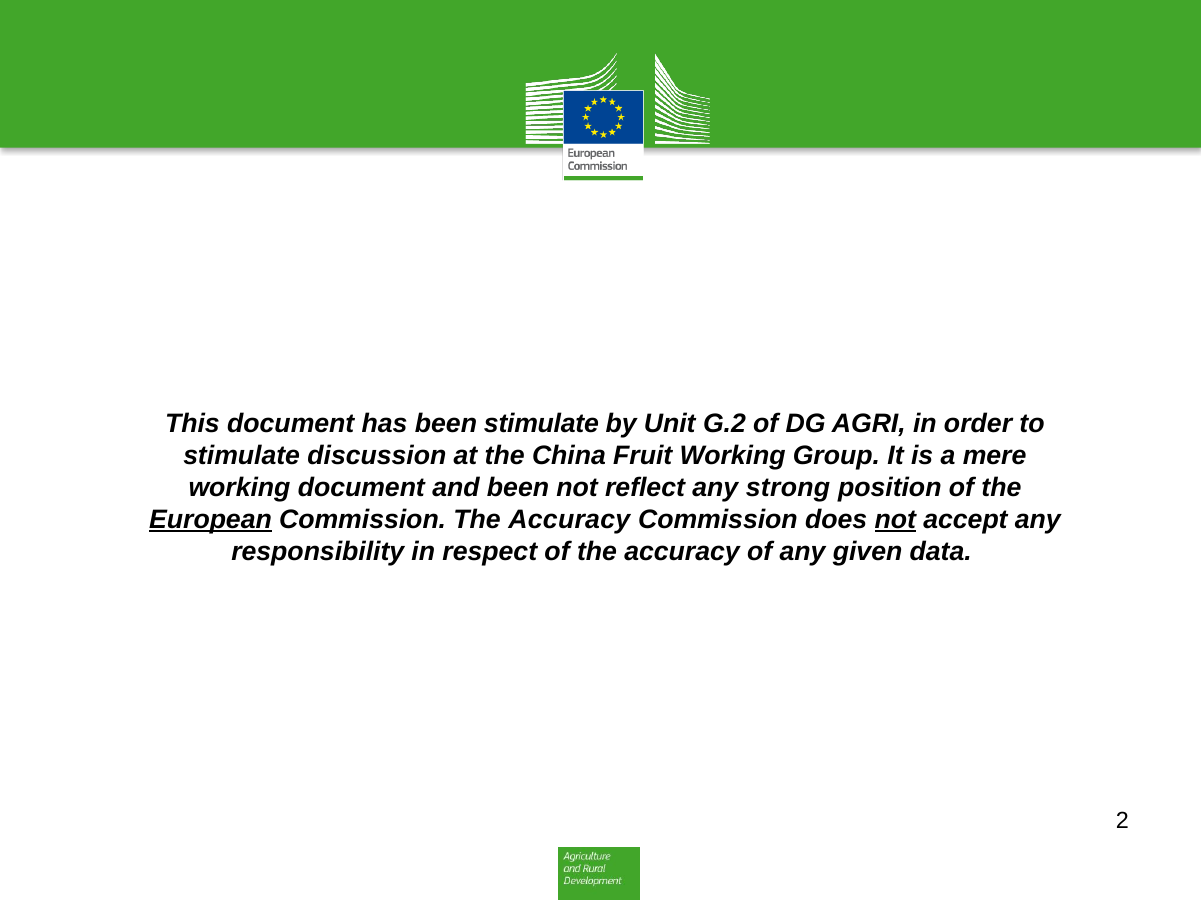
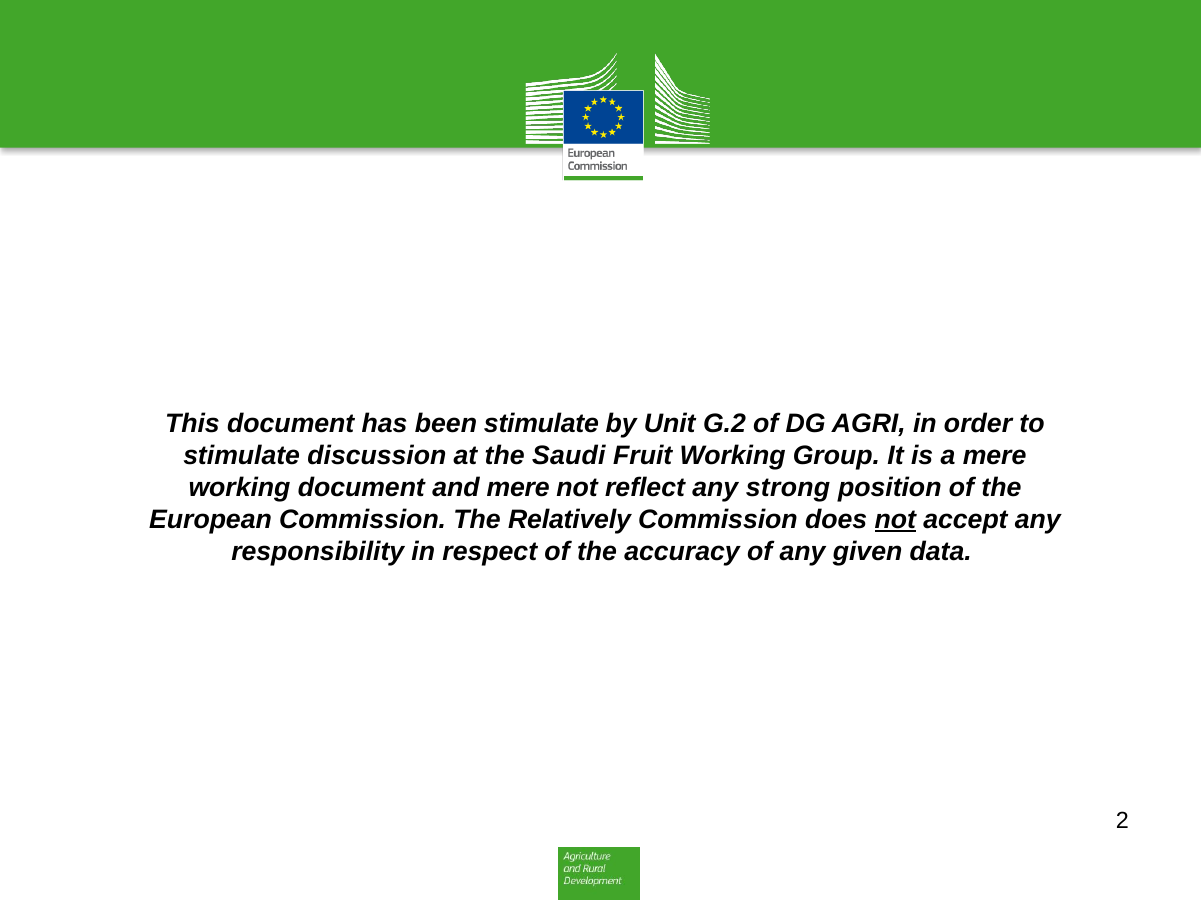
China: China -> Saudi (569, 456)
and been: been -> mere (518, 488)
European underline: present -> none (211, 520)
Commission The Accuracy: Accuracy -> Relatively (570, 520)
